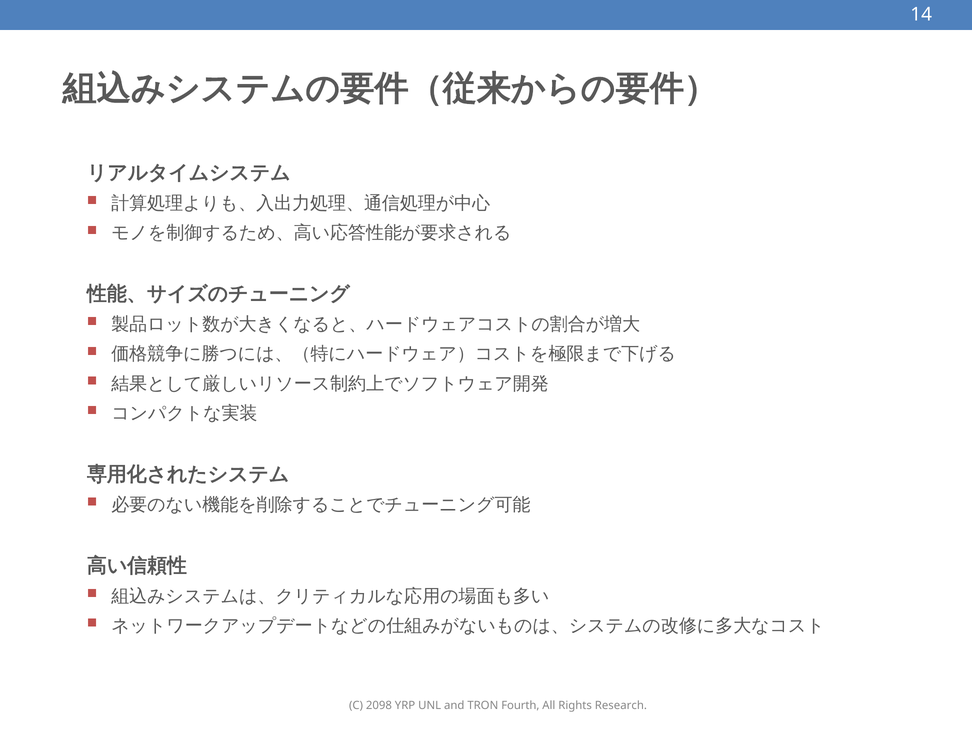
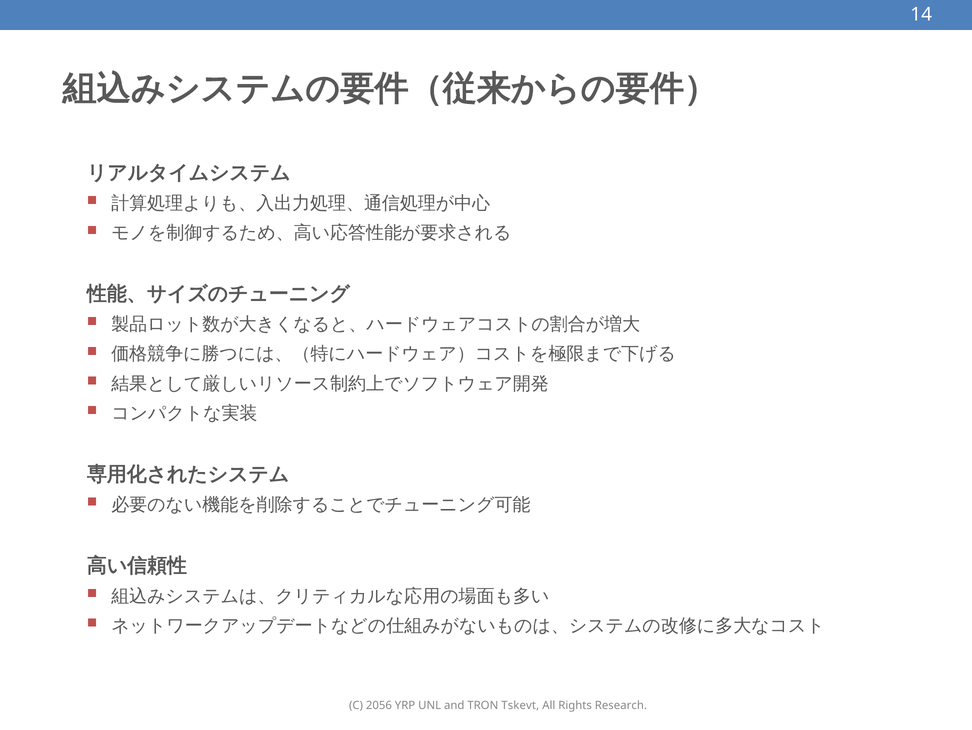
2098: 2098 -> 2056 (379, 705)
Fourth: Fourth -> Tskevt (520, 705)
